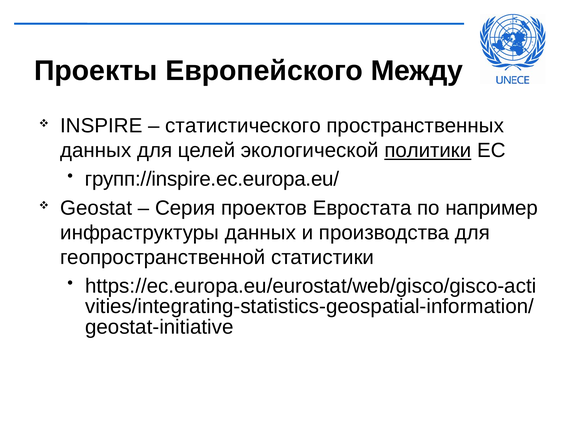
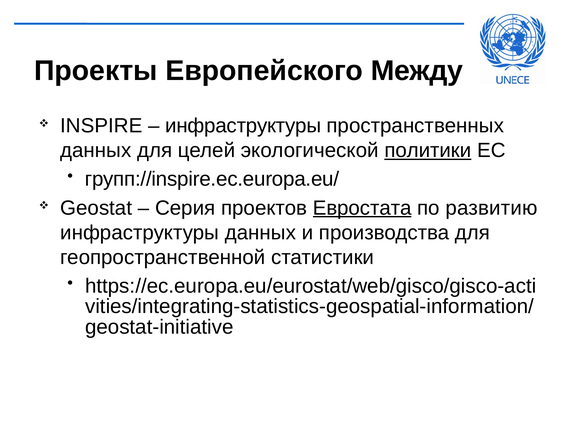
статистического: статистического -> инфраструктуры (243, 126)
Евростата underline: none -> present (362, 208)
например: например -> развитию (491, 208)
